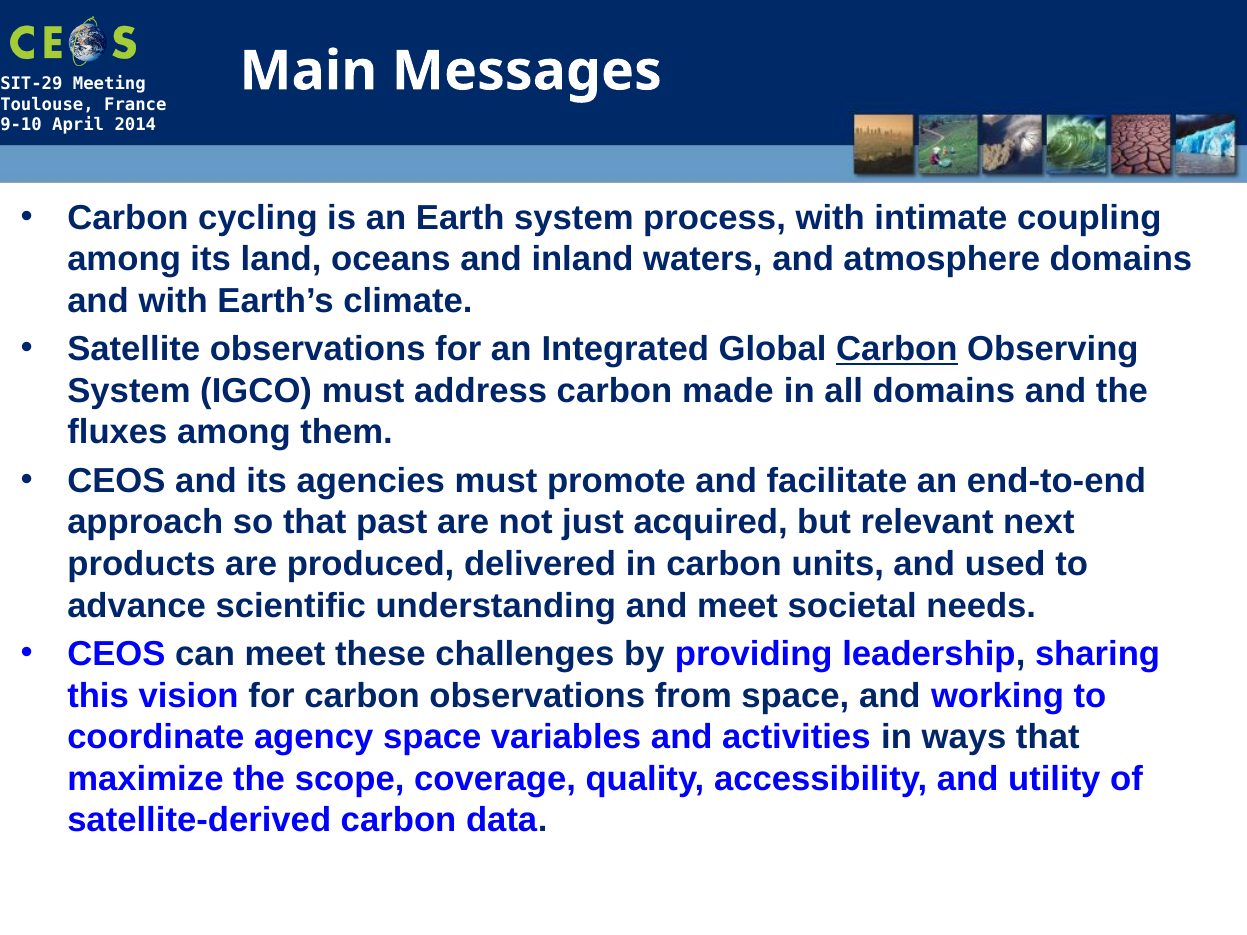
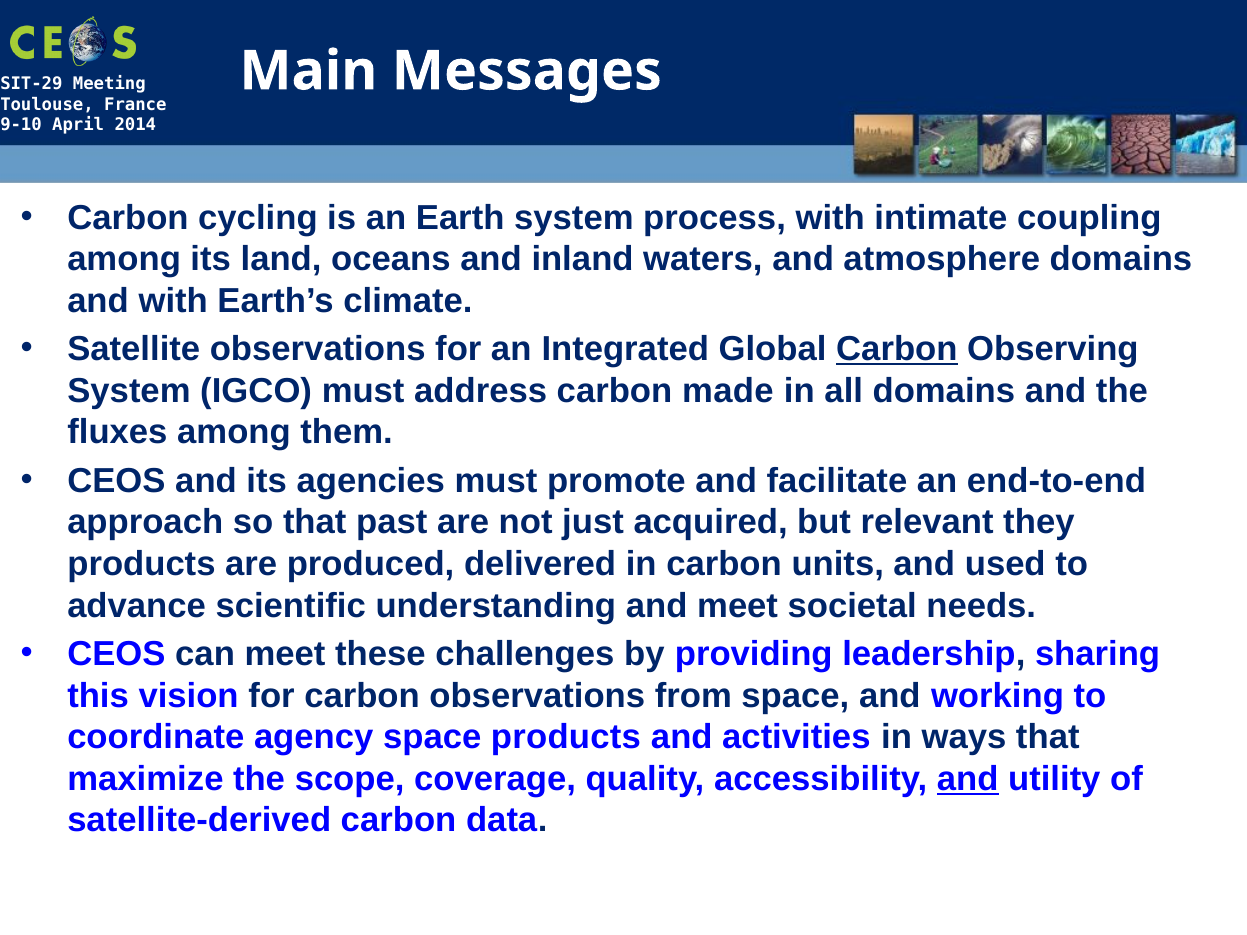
next: next -> they (1039, 523)
space variables: variables -> products (566, 737)
and underline: none -> present (968, 779)
